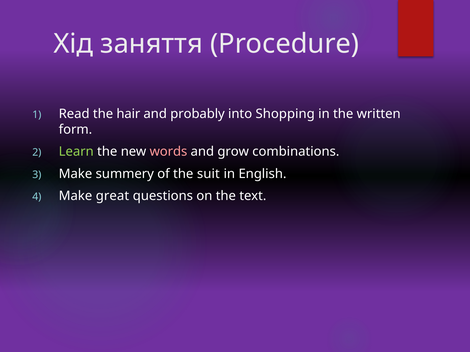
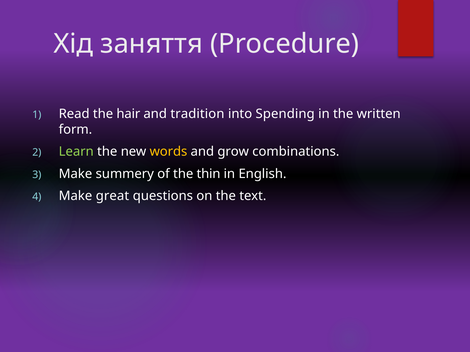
probably: probably -> tradition (197, 114)
Shopping: Shopping -> Spending (285, 114)
words colour: pink -> yellow (168, 152)
suit: suit -> thin (209, 174)
